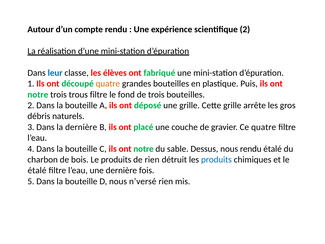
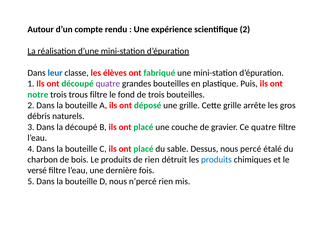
quatre colour: orange -> purple (108, 84)
la dernière: dernière -> découpé (81, 127)
C ils ont notre: notre -> placé (143, 149)
nous rendu: rendu -> percé (251, 149)
étalé: étalé -> versé (37, 170)
n’versé: n’versé -> n’percé (143, 181)
